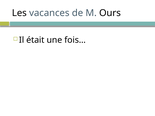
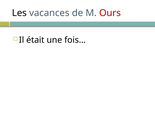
Ours colour: black -> red (110, 13)
